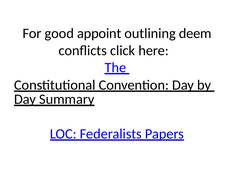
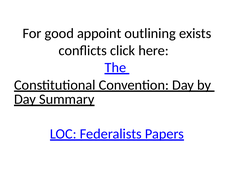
deem: deem -> exists (195, 33)
